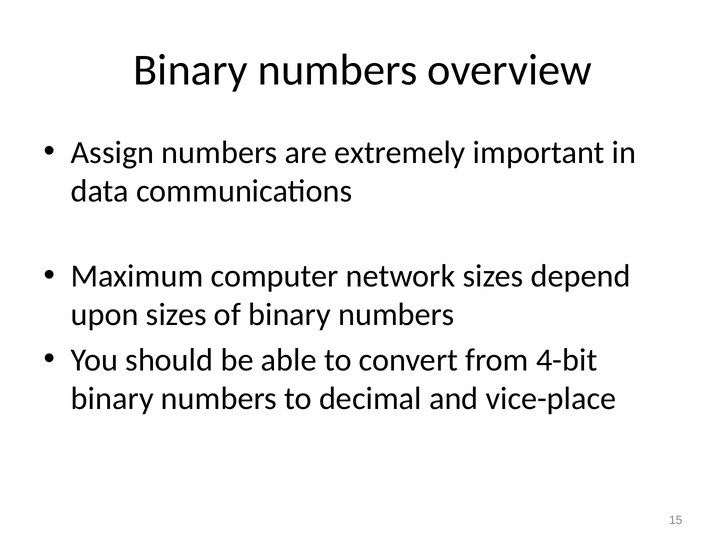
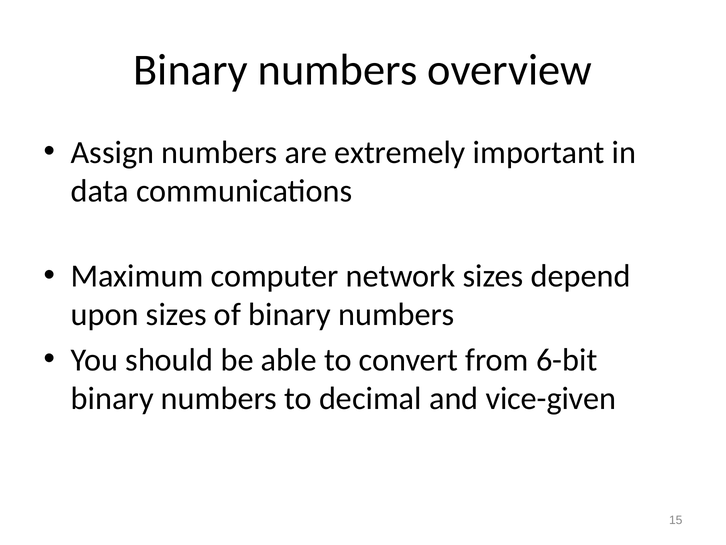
4-bit: 4-bit -> 6-bit (567, 360)
vice-place: vice-place -> vice-given (551, 398)
